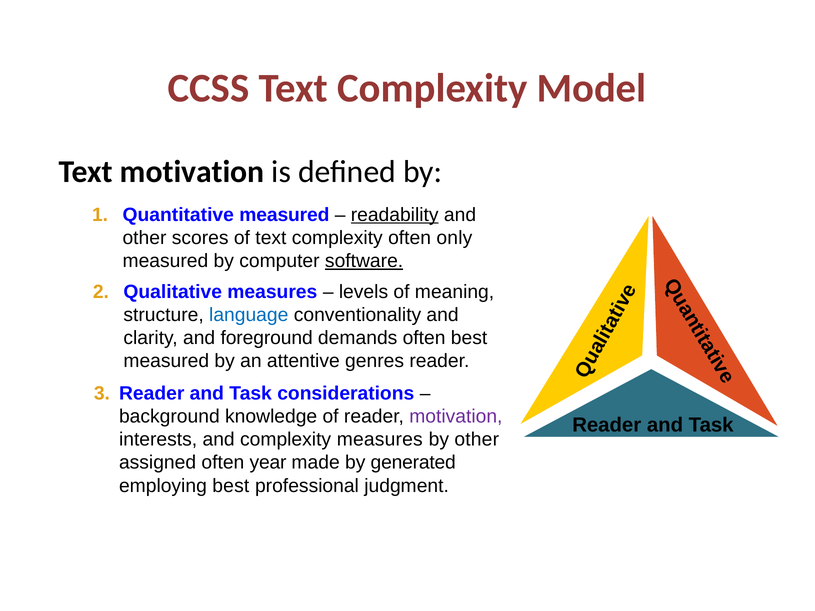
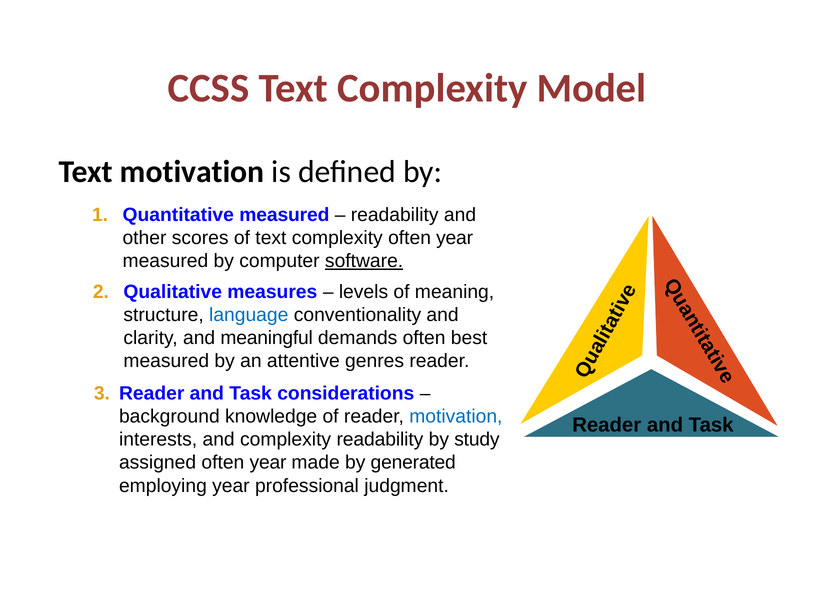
readability underline: present -> none (395, 215)
complexity often only: only -> year (455, 238)
foreground: foreground -> meaningful (267, 338)
motivation colour: purple -> blue (456, 417)
complexity measures: measures -> readability (380, 440)
by other: other -> study (477, 440)
employing best: best -> year (231, 486)
